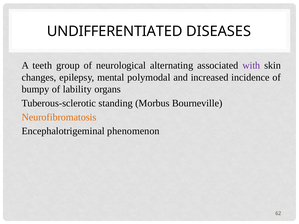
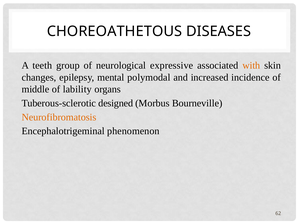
UNDIFFERENTIATED: UNDIFFERENTIATED -> CHOREOATHETOUS (115, 31)
alternating: alternating -> expressive (172, 65)
with colour: purple -> orange (251, 65)
bumpy: bumpy -> middle (36, 89)
standing: standing -> designed (116, 103)
